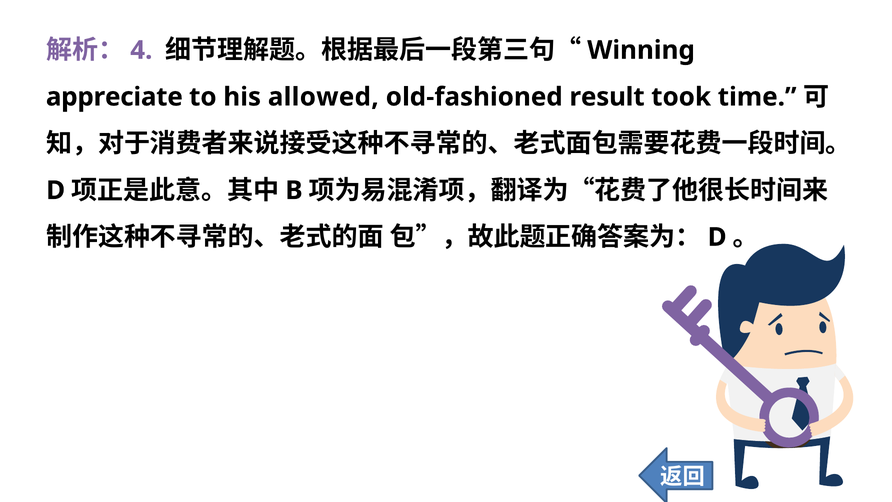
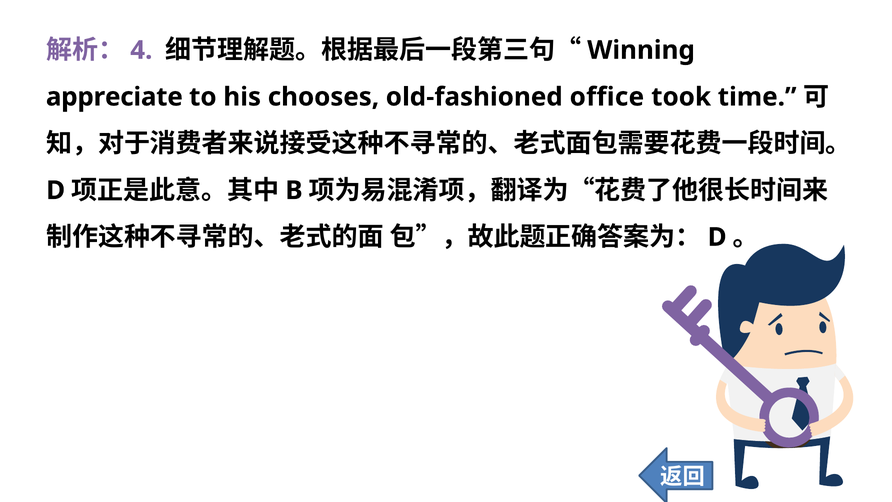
allowed: allowed -> chooses (323, 97)
result: result -> office (607, 97)
